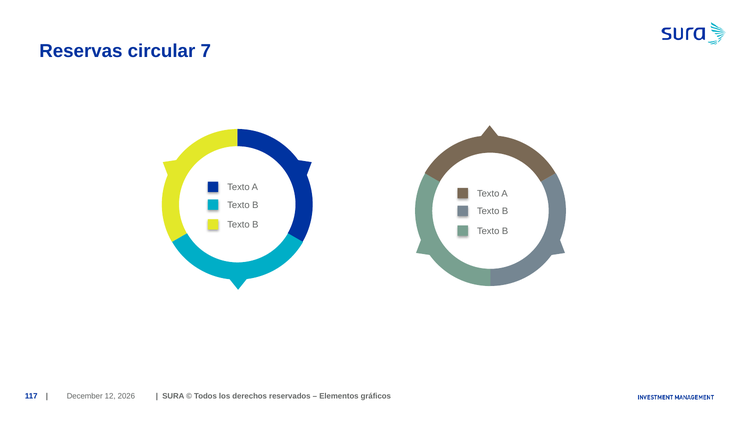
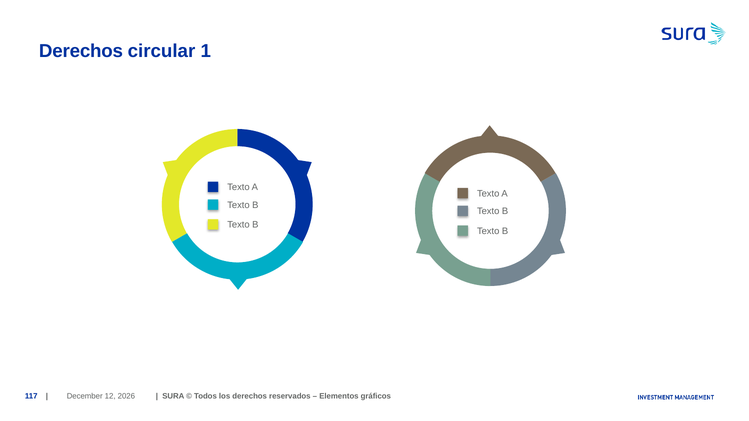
Reservas: Reservas -> Derechos (81, 51)
7: 7 -> 1 (206, 51)
